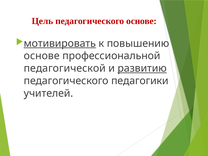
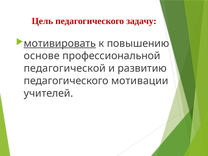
педагогического основе: основе -> задачу (141, 21)
развитию underline: present -> none (142, 68)
педагогики: педагогики -> мотивации (140, 81)
